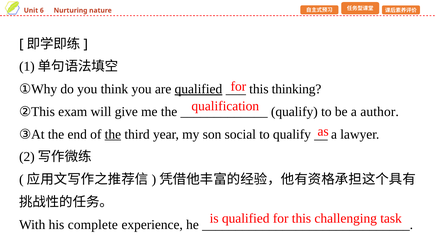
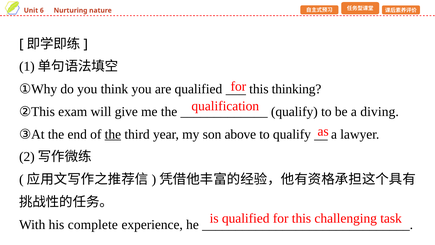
qualified underline: present -> none (198, 89)
author: author -> diving (380, 112)
social: social -> above (240, 134)
